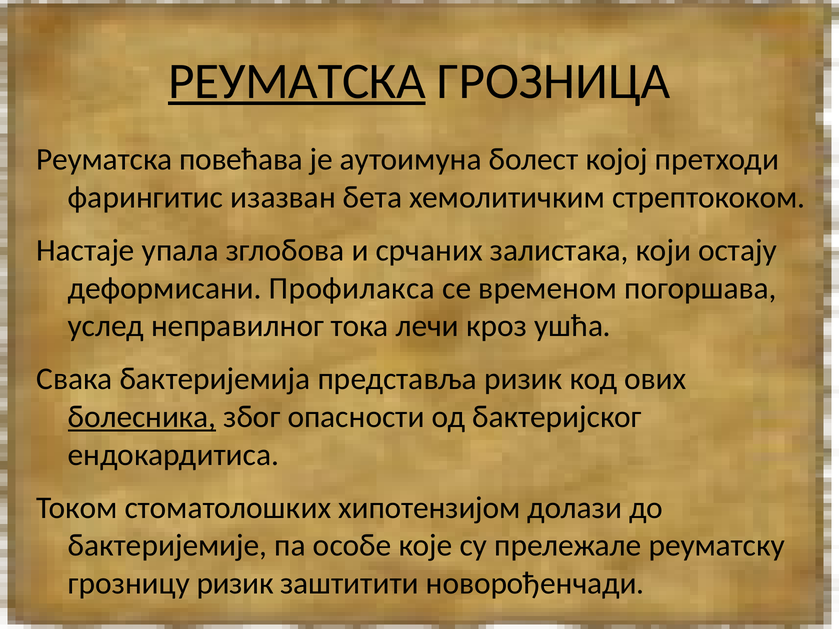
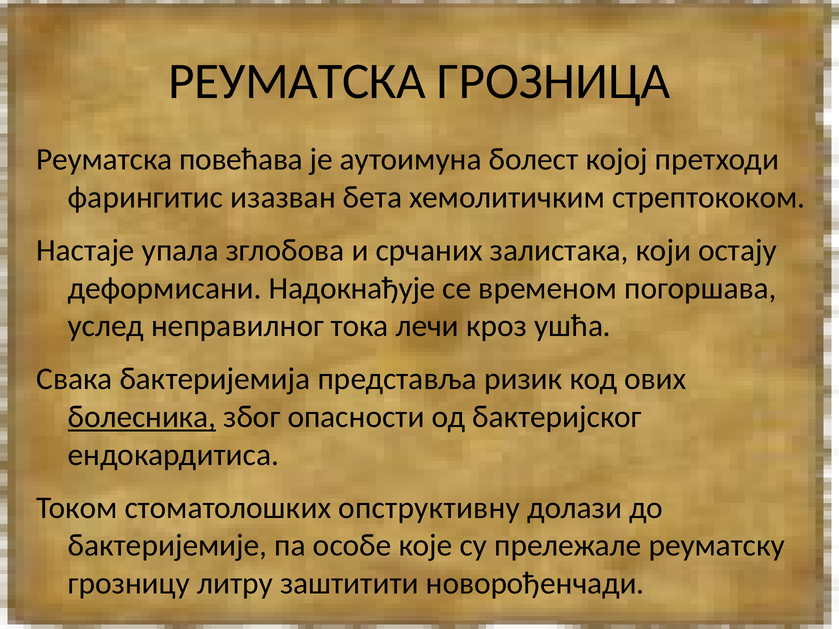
РЕУМАТСКА underline: present -> none (297, 81)
Профилакса: Профилакса -> Надокнађује (352, 288)
хипотензијом: хипотензијом -> опструктивну (429, 508)
грозницу ризик: ризик -> литру (235, 584)
